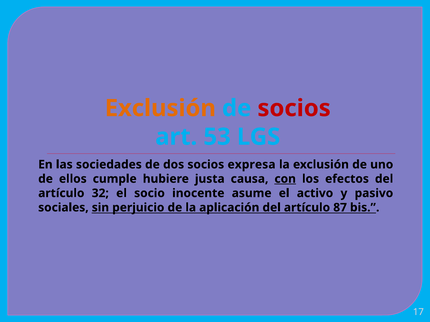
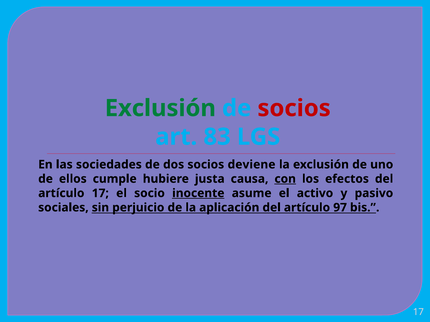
Exclusión colour: orange -> green (160, 108)
53: 53 -> 83 (217, 137)
expresa: expresa -> deviene (252, 165)
artículo 32: 32 -> 17 (100, 193)
inocente underline: none -> present (198, 193)
87: 87 -> 97 (340, 208)
